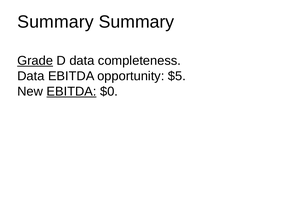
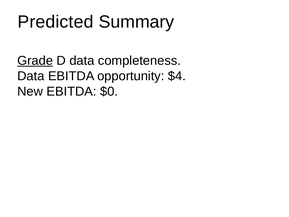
Summary: Summary -> Predicted (55, 22)
$5: $5 -> $4 (177, 76)
EBITDA underline: present -> none (72, 91)
